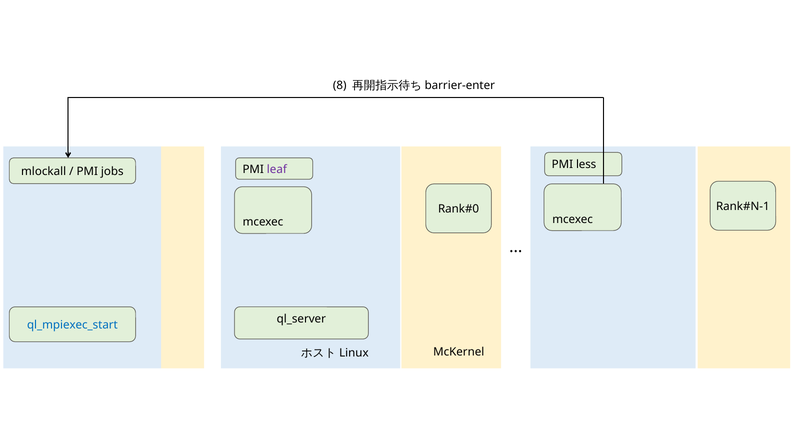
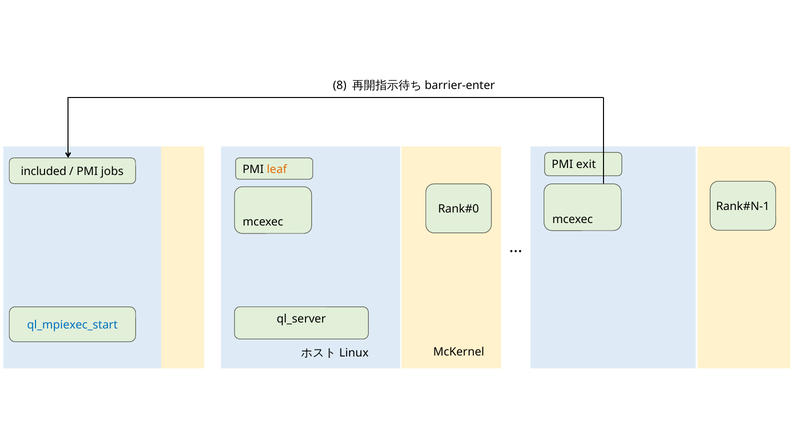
less: less -> exit (586, 164)
mlockall: mlockall -> included (44, 172)
leaf colour: purple -> orange (277, 170)
